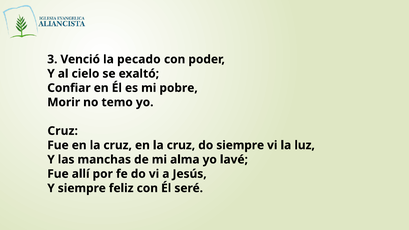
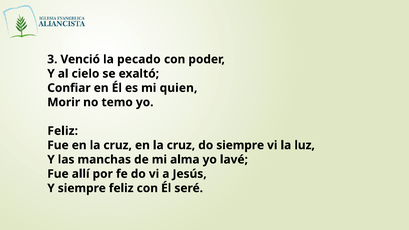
pobre: pobre -> quien (179, 88)
Cruz: Cruz -> Feliz (63, 131)
